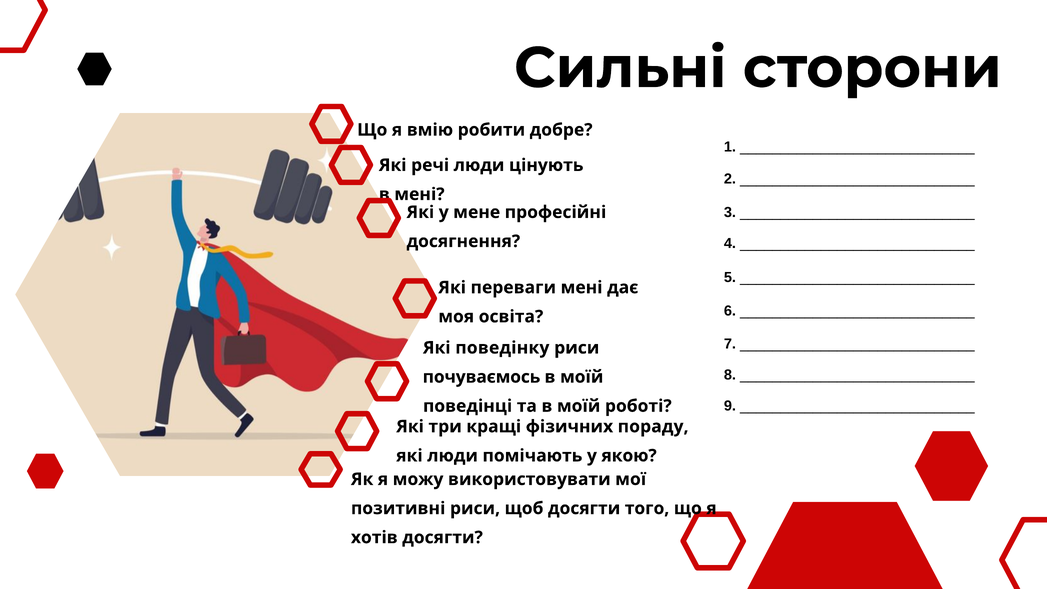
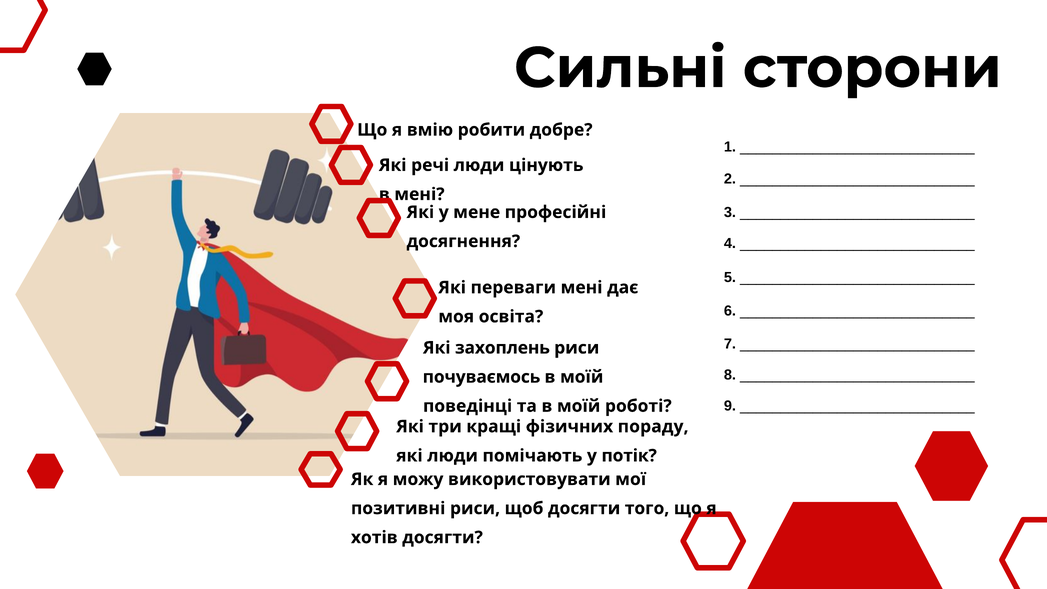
поведінку: поведінку -> захоплень (502, 348)
якою: якою -> потік (629, 456)
